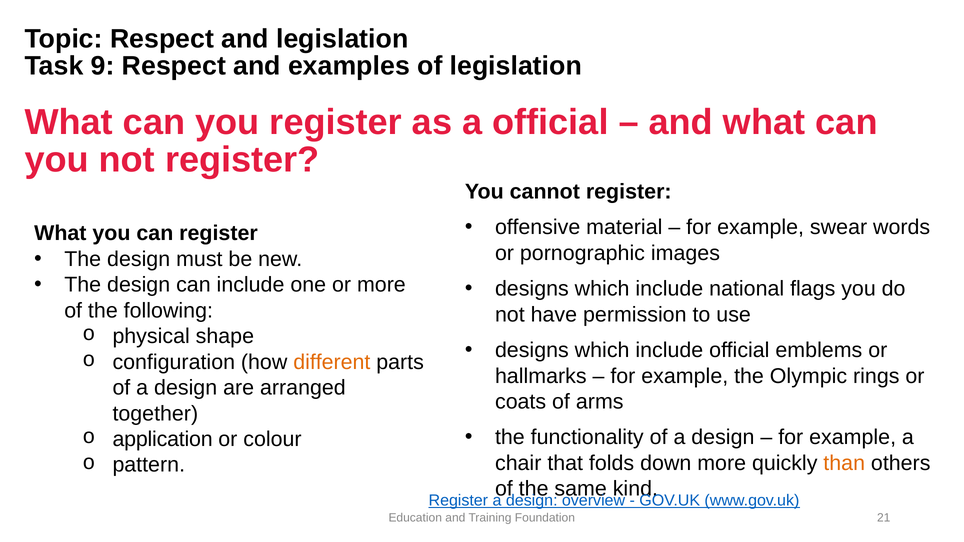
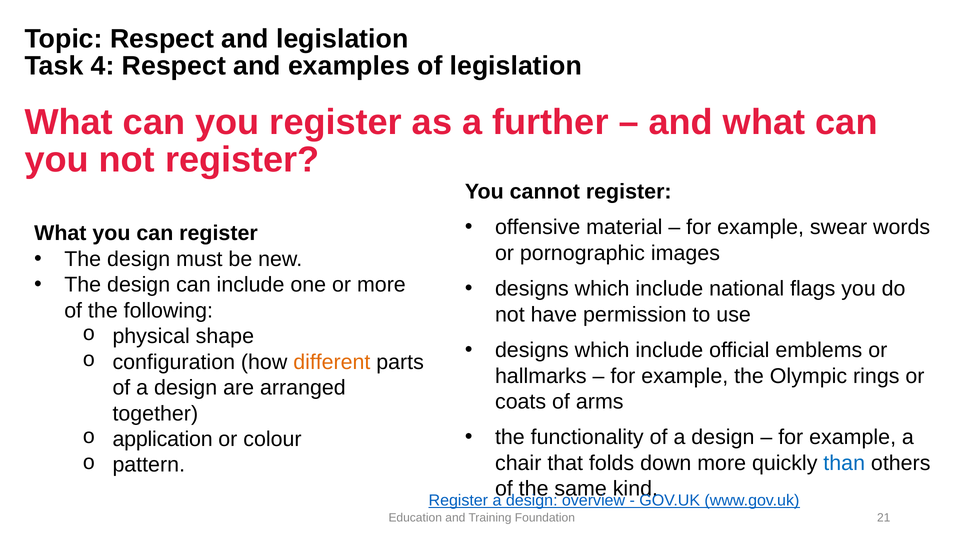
9: 9 -> 4 (103, 66)
a official: official -> further (550, 122)
than colour: orange -> blue (844, 463)
